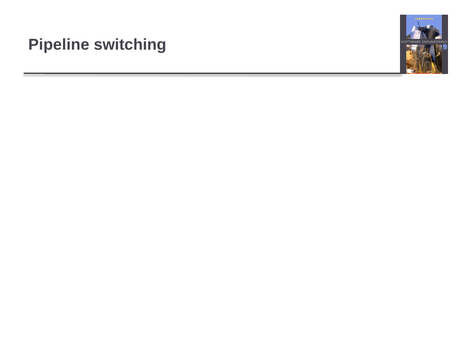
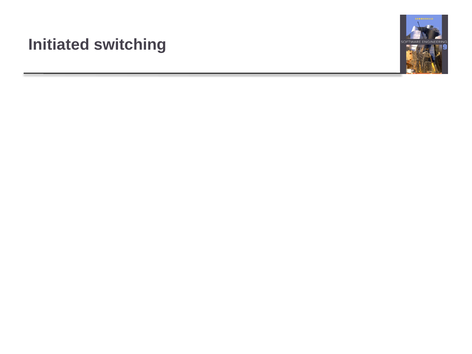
Pipeline: Pipeline -> Initiated (59, 45)
